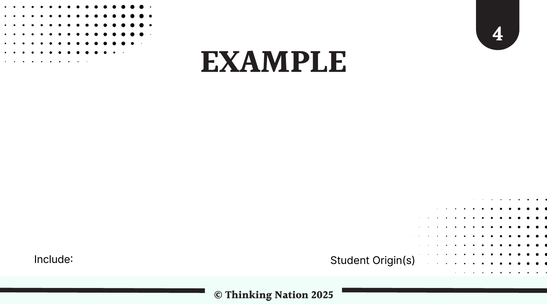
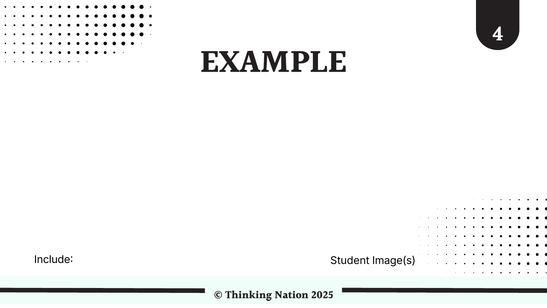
Origin(s: Origin(s -> Image(s (394, 260)
